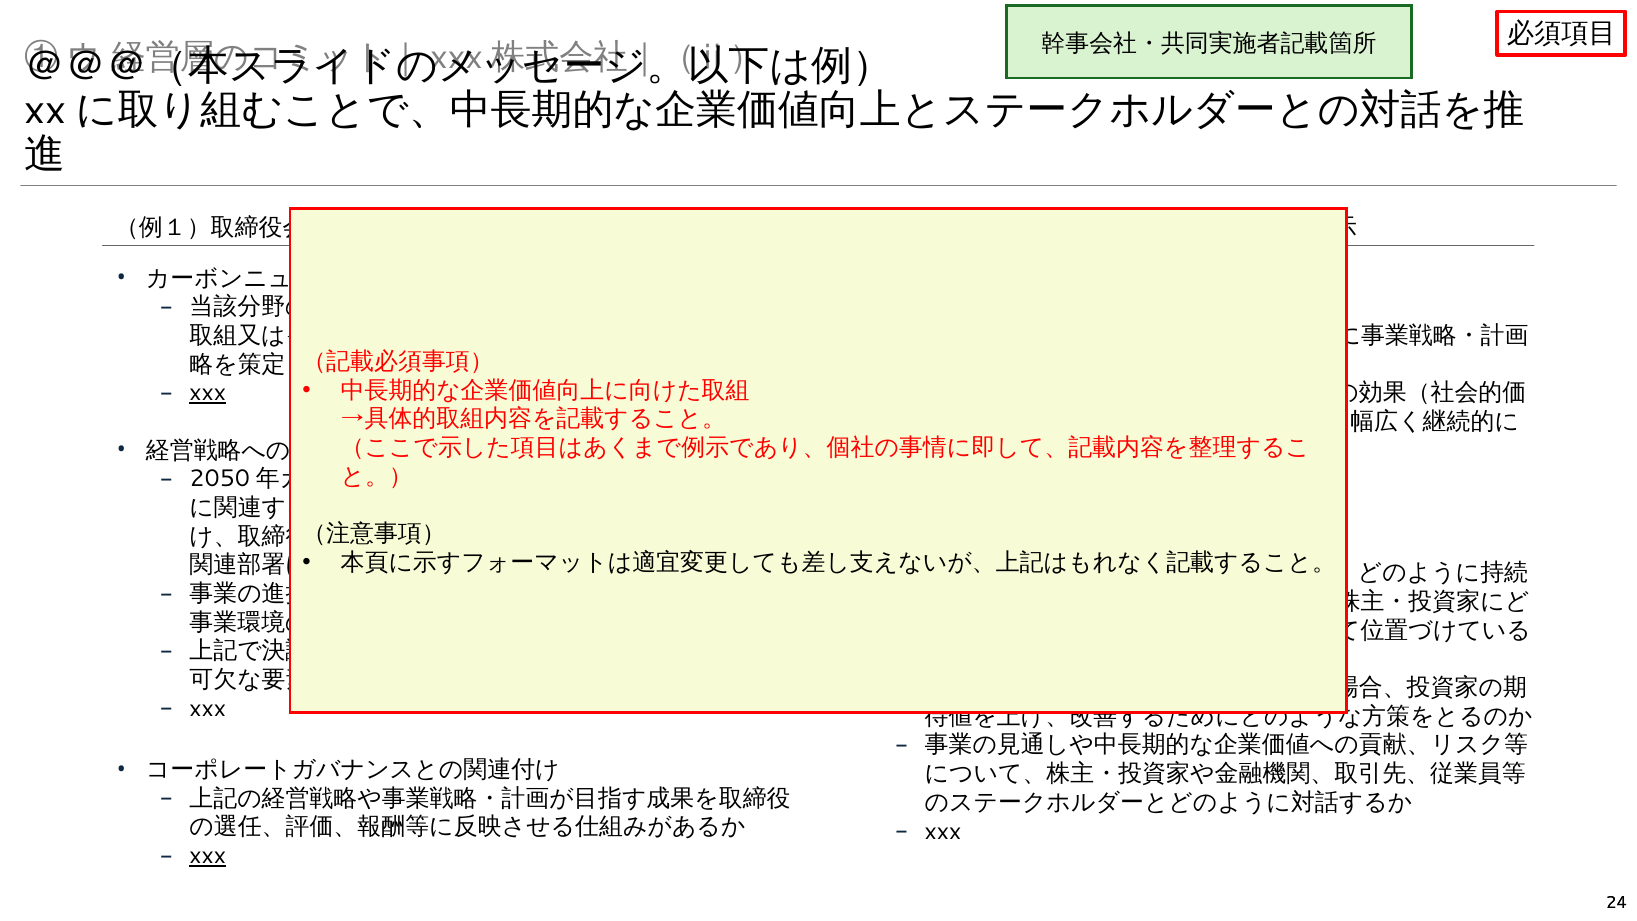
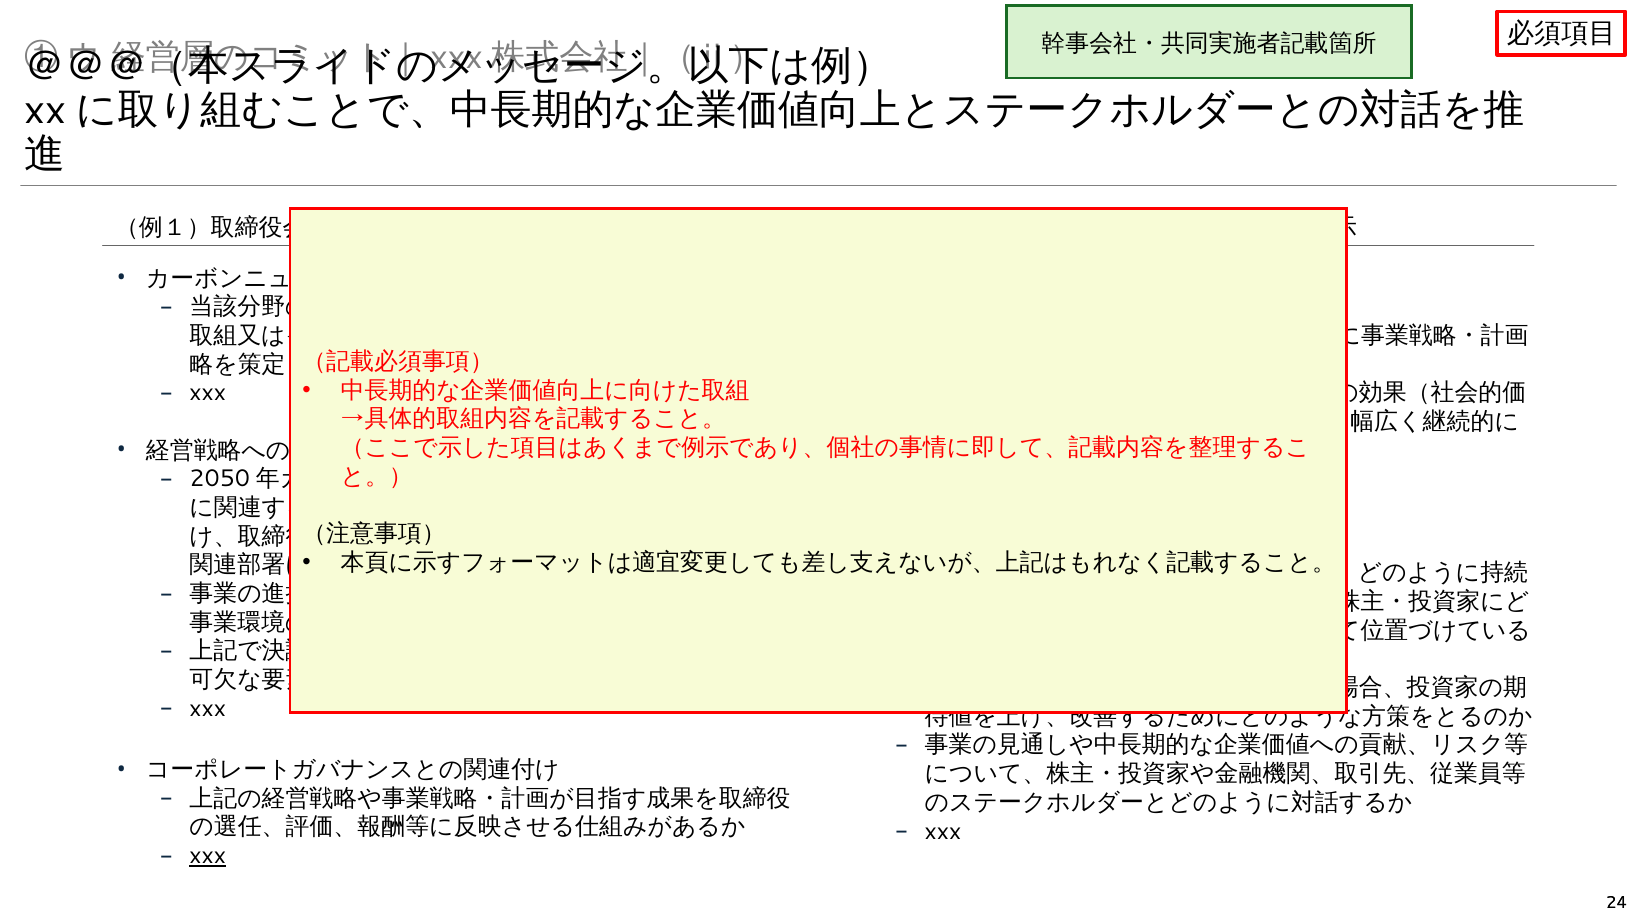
xxx underline: present -> none (208, 393)
